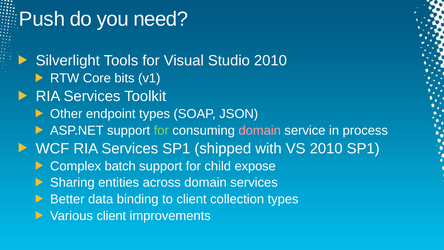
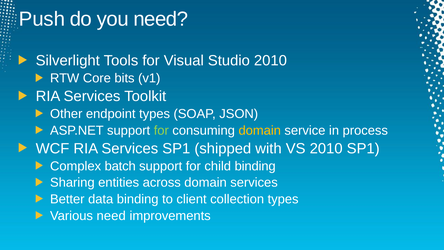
domain colour: pink -> yellow (260, 130)
child expose: expose -> binding (255, 166)
Various client: client -> need (111, 216)
